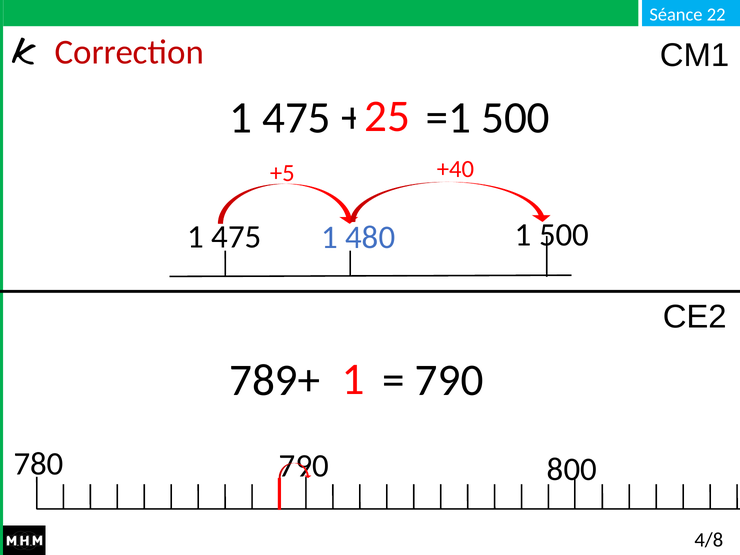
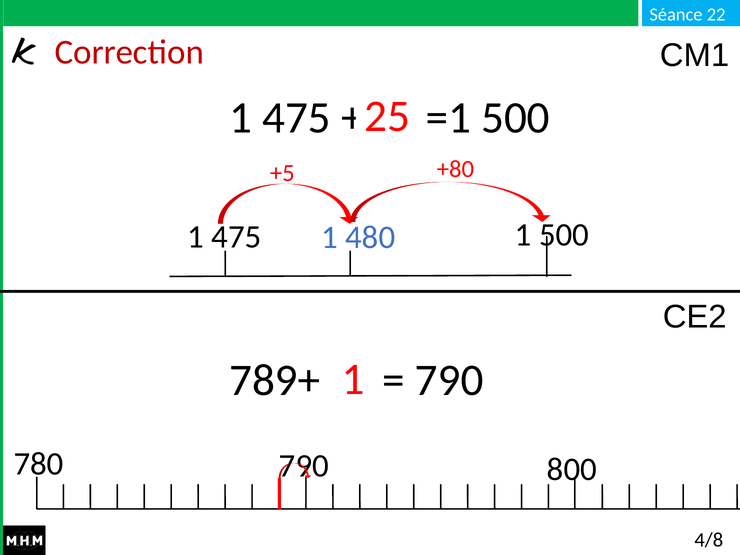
+40: +40 -> +80 (455, 169)
